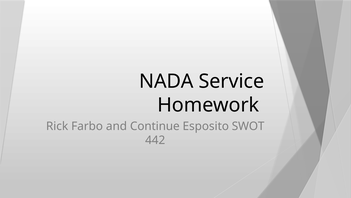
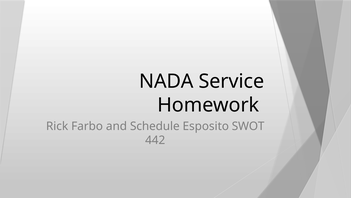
Continue: Continue -> Schedule (155, 126)
